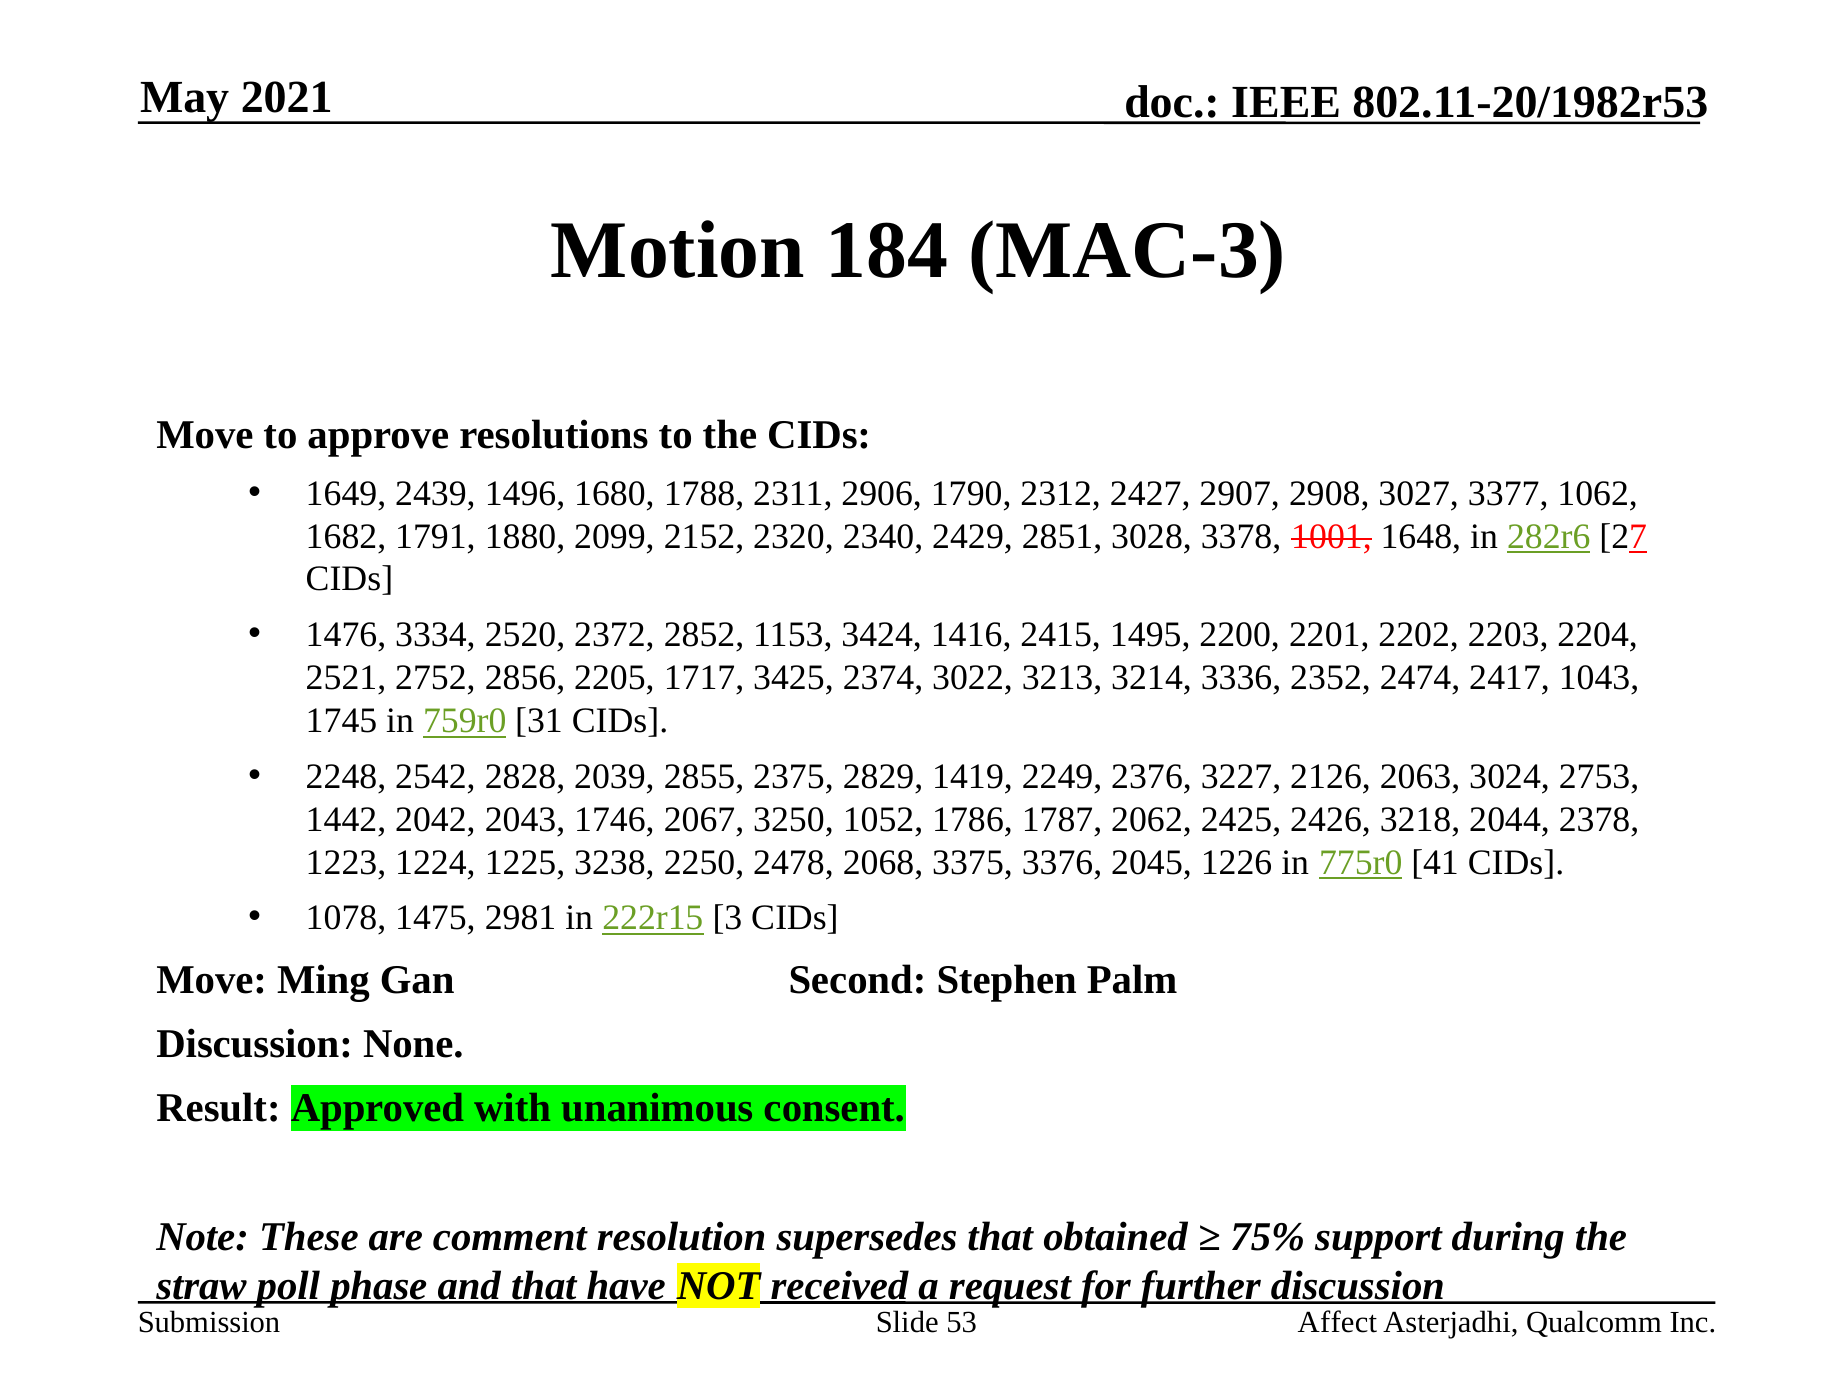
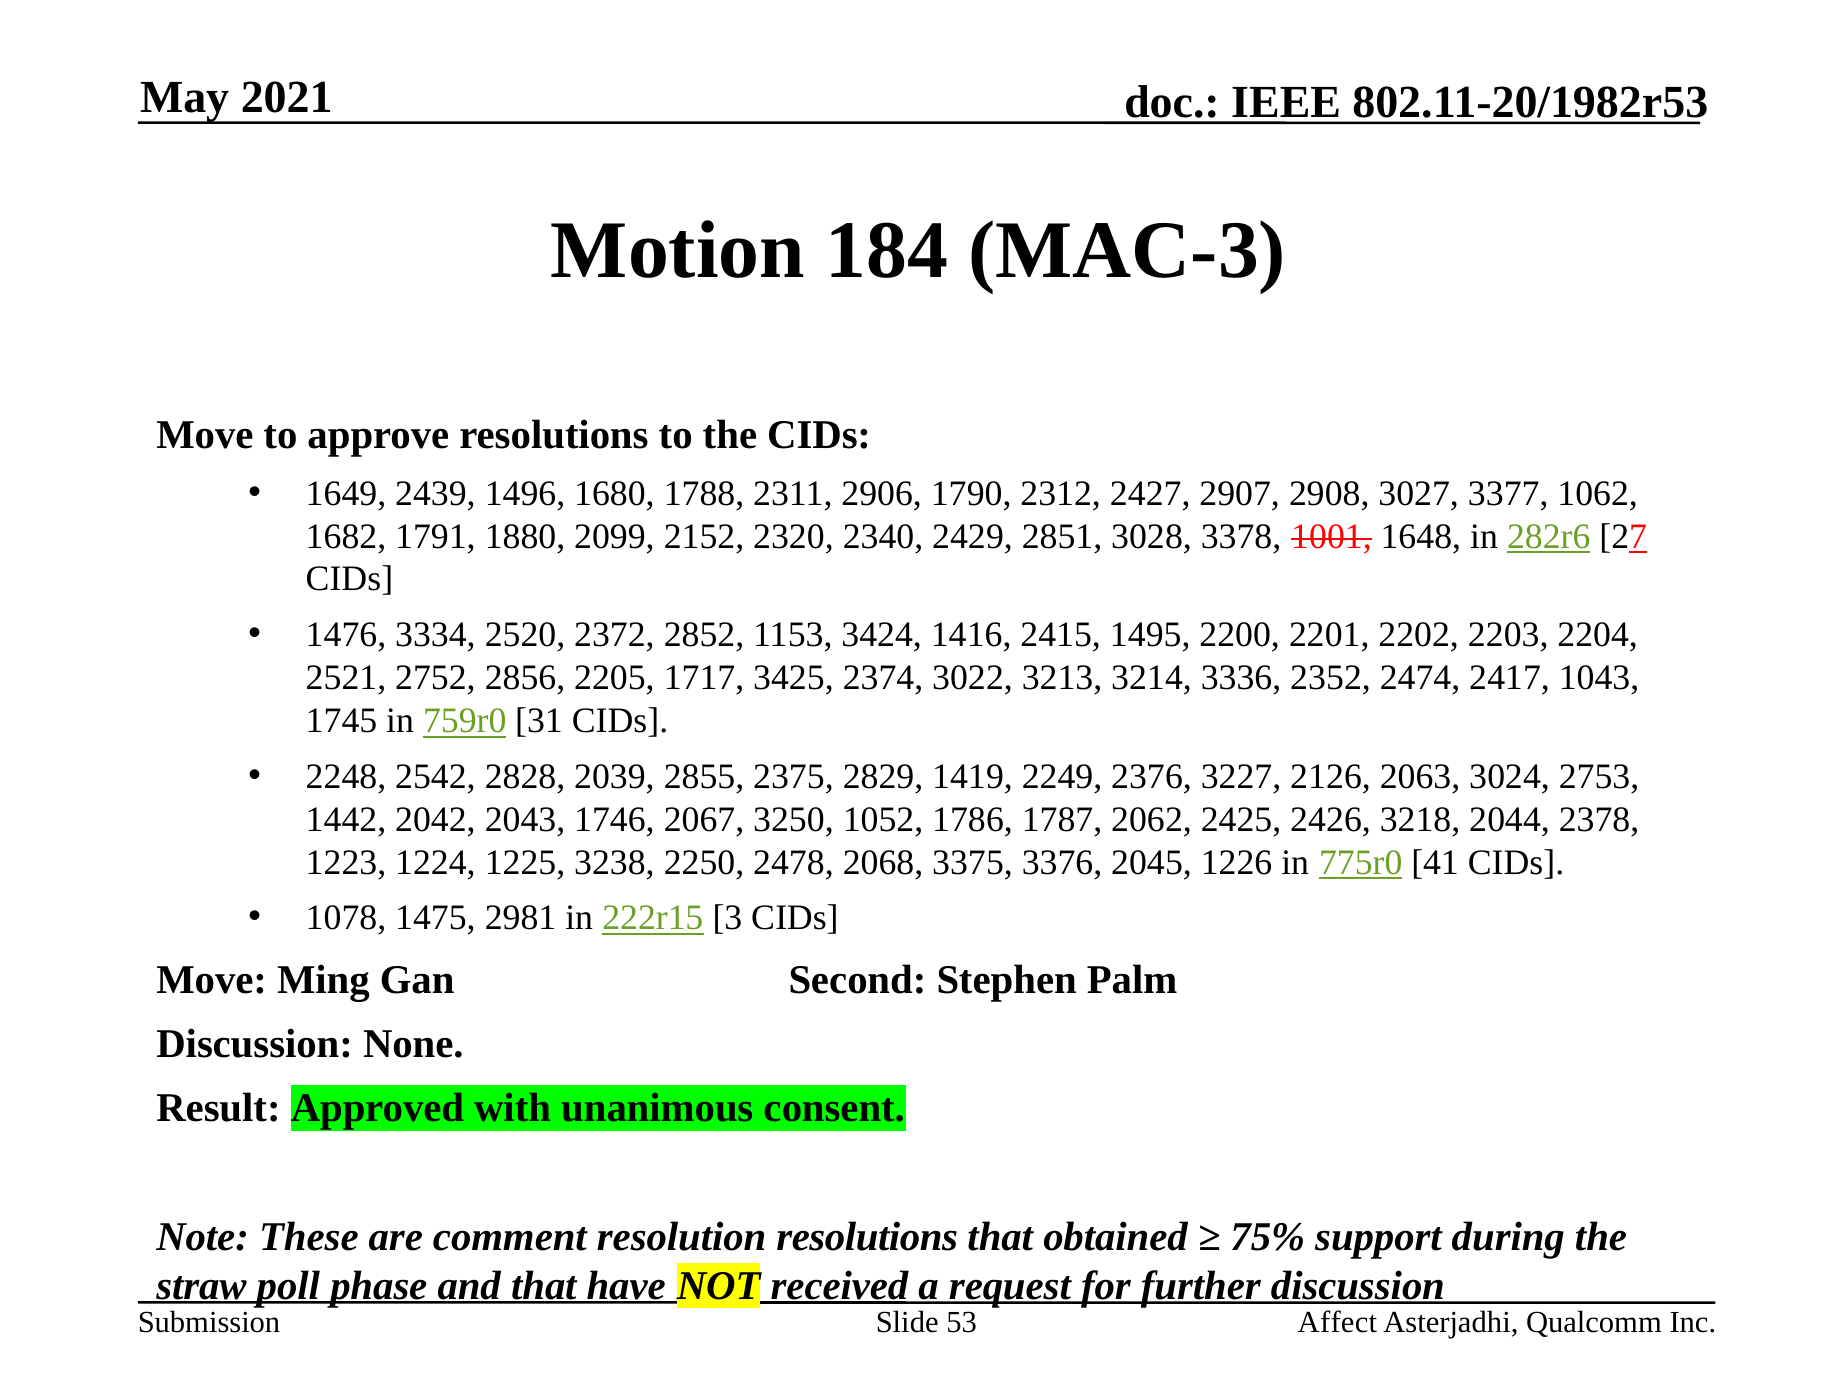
resolution supersedes: supersedes -> resolutions (867, 1237)
